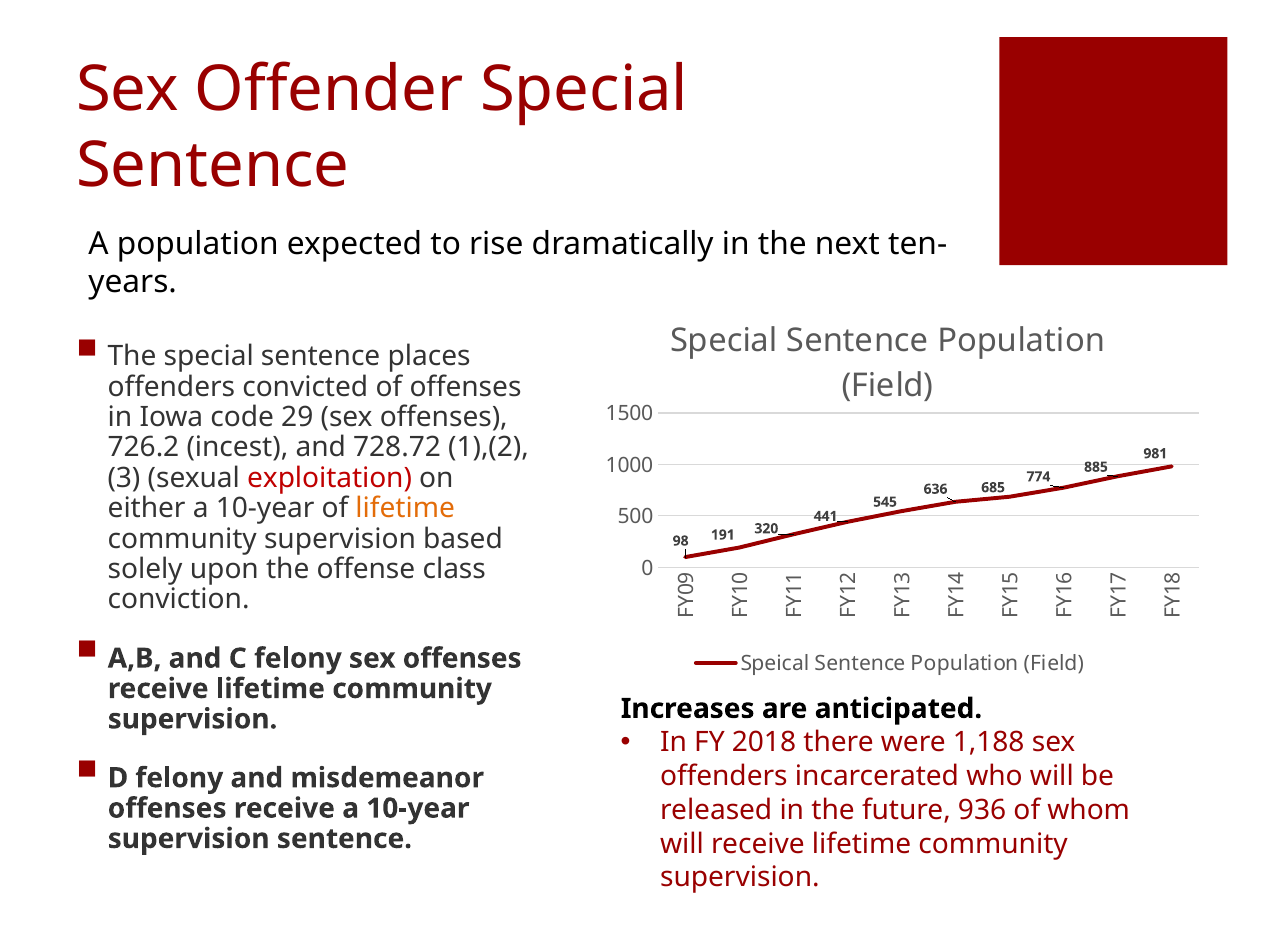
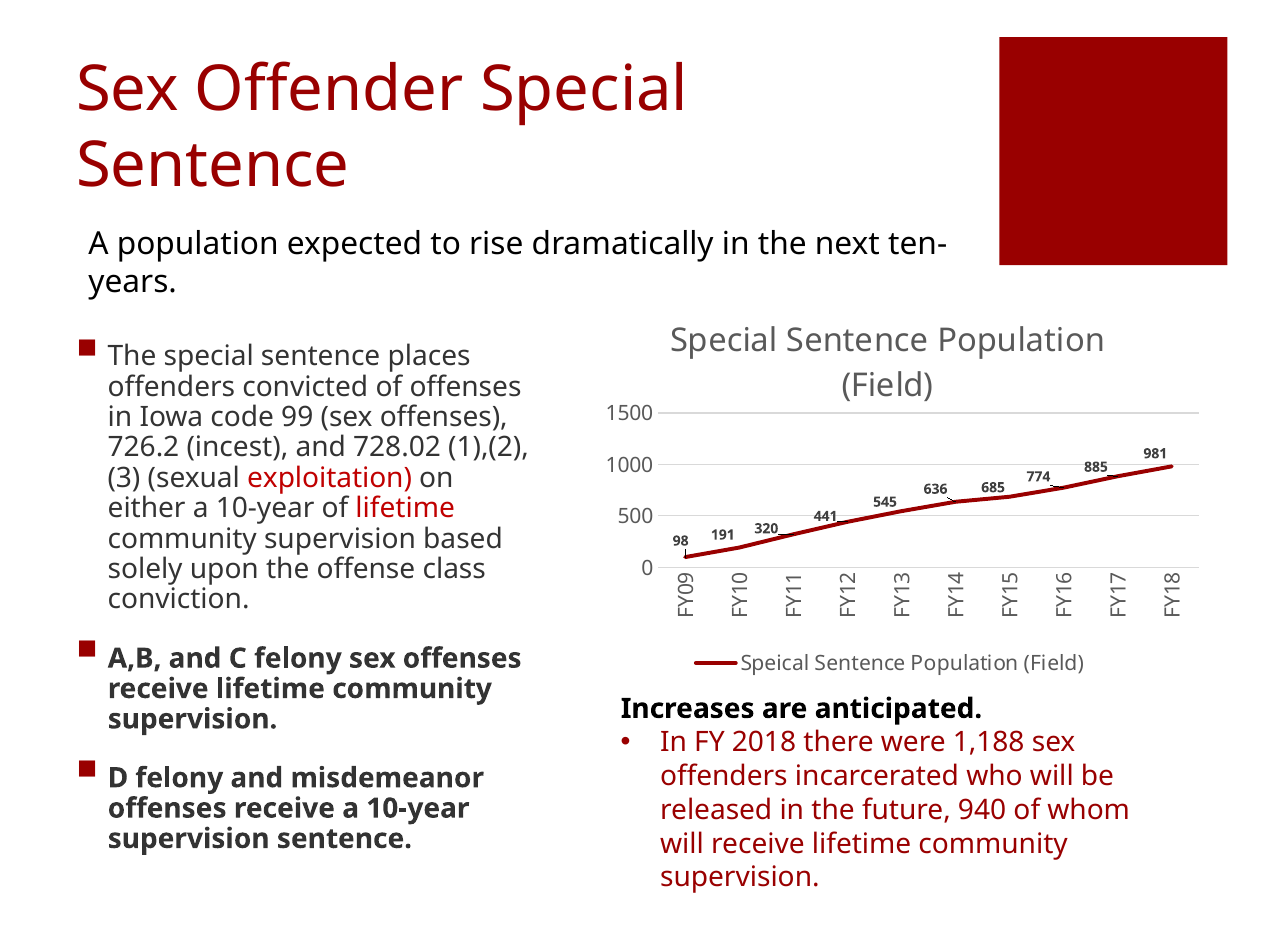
29: 29 -> 99 (297, 417)
728.72: 728.72 -> 728.02 (397, 448)
lifetime colour: orange -> red (405, 509)
936: 936 -> 940 (982, 810)
